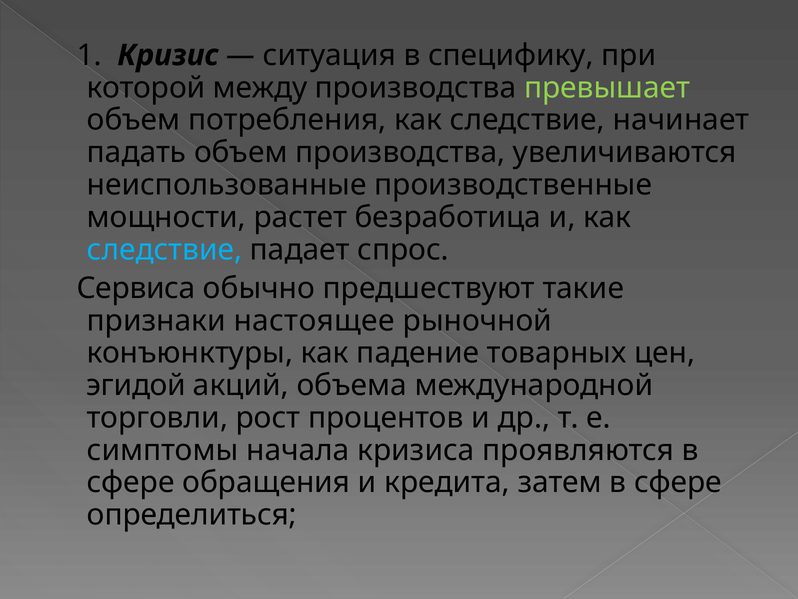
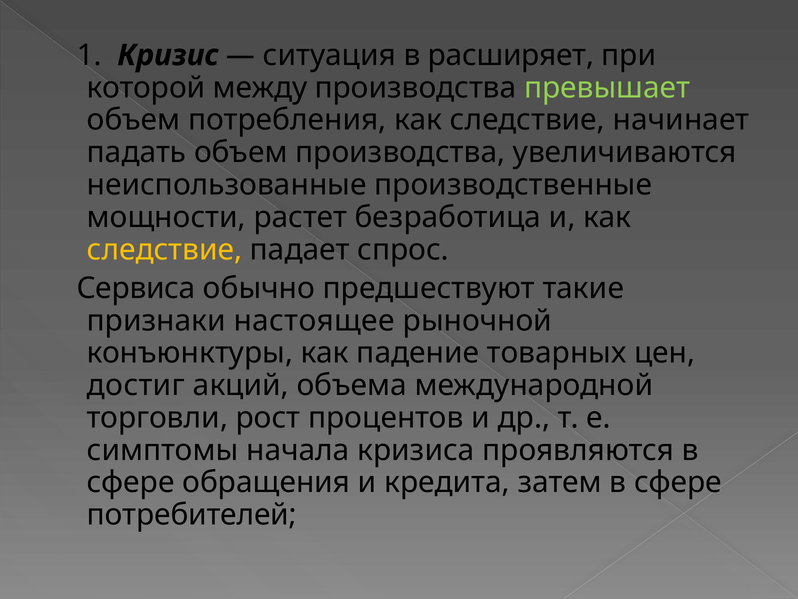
специфику: специфику -> расширяет (511, 55)
следствие colour: light blue -> yellow (164, 249)
эгидой: эгидой -> достиг (136, 385)
определиться: определиться -> потребителей (192, 515)
